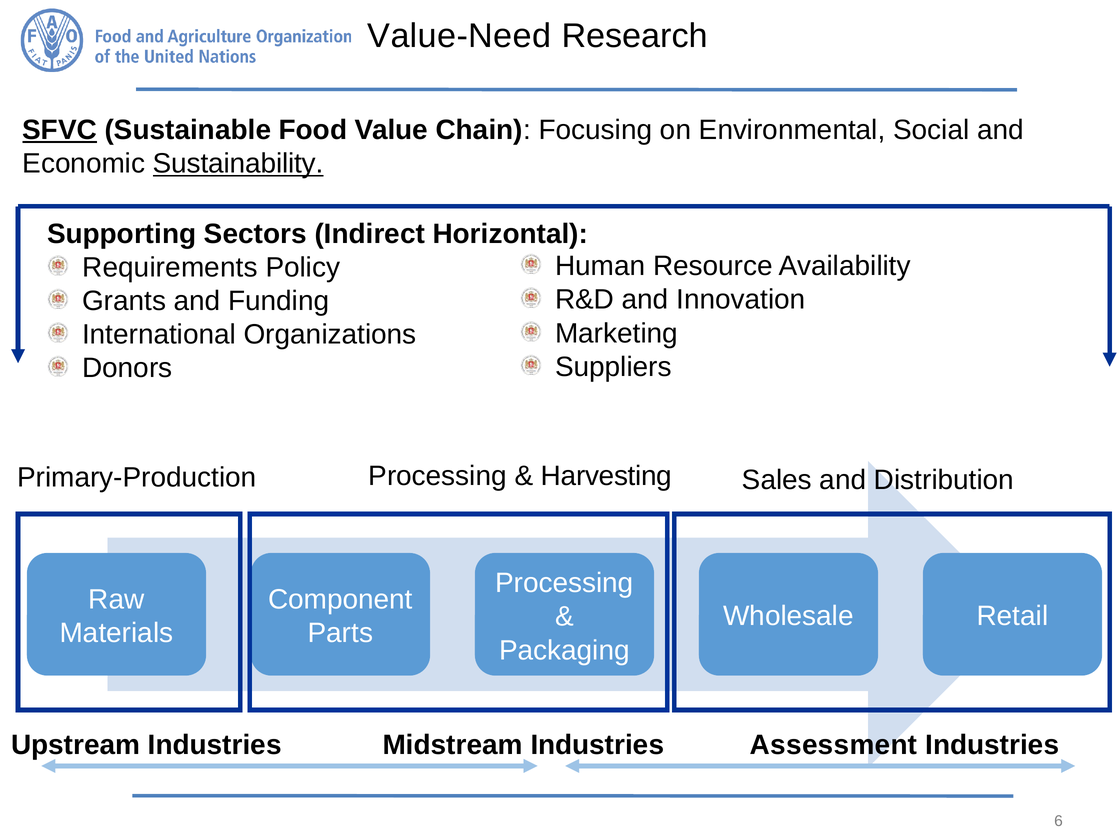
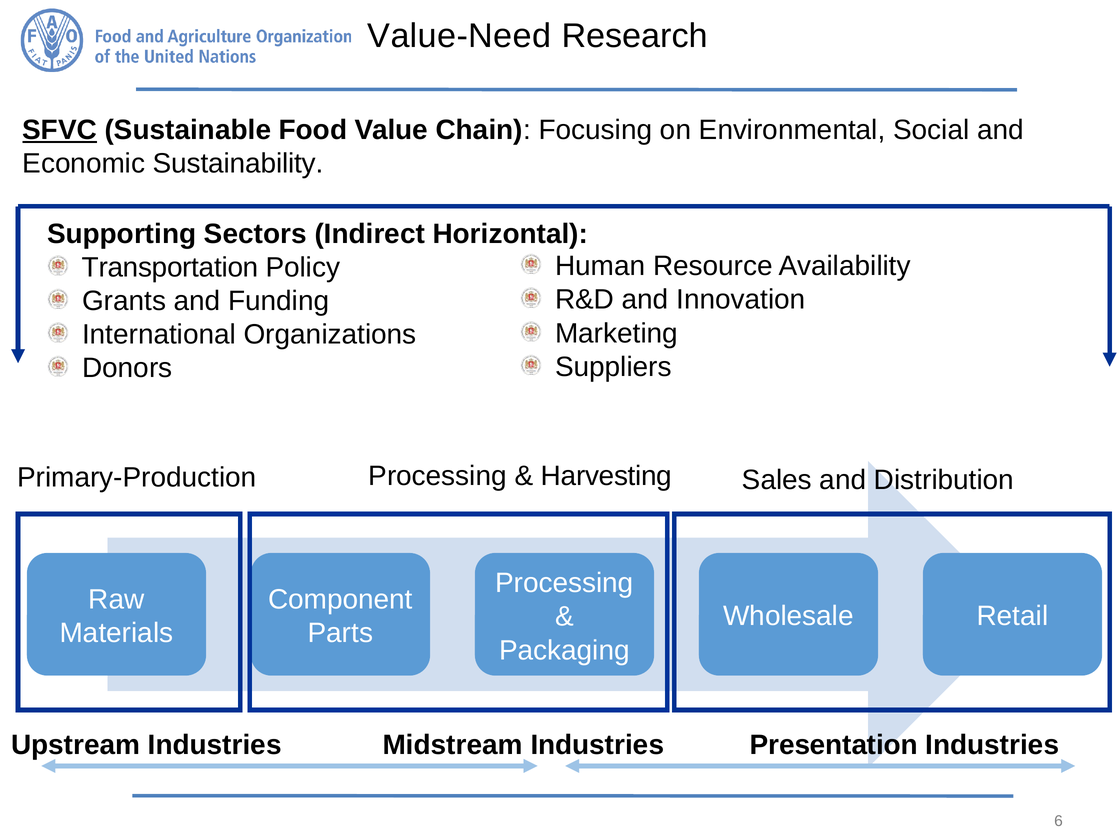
Sustainability underline: present -> none (238, 164)
Requirements: Requirements -> Transportation (170, 267)
Assessment: Assessment -> Presentation (834, 745)
